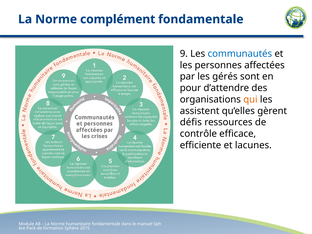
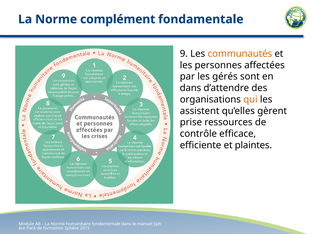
communautés colour: blue -> orange (240, 54)
pour: pour -> dans (190, 88)
défis: défis -> prise (191, 122)
lacunes: lacunes -> plaintes (253, 145)
